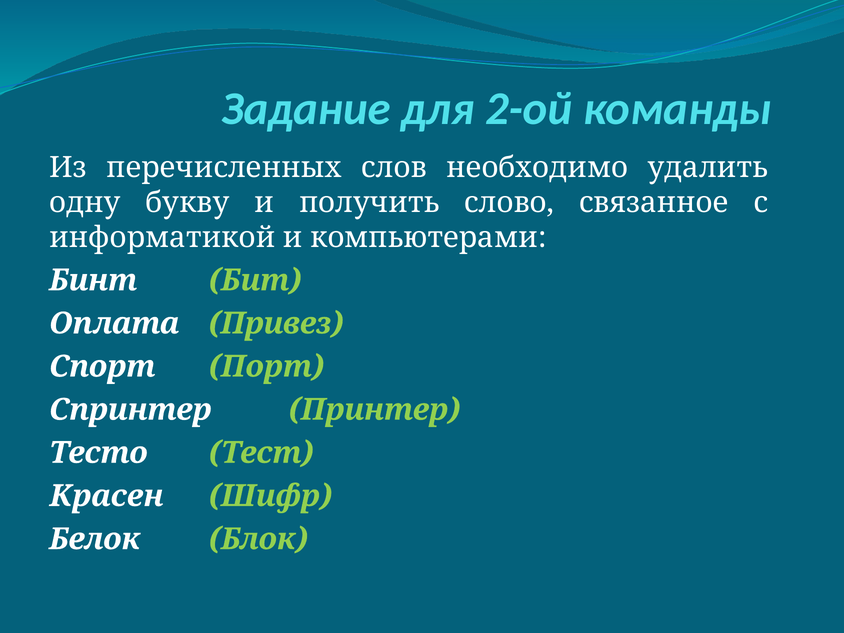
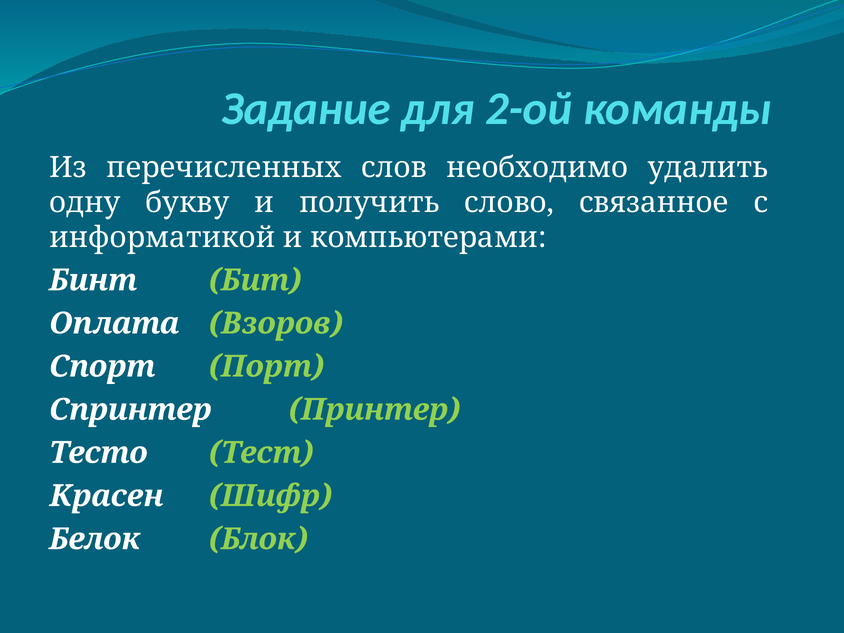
Привез: Привез -> Взоров (276, 323)
